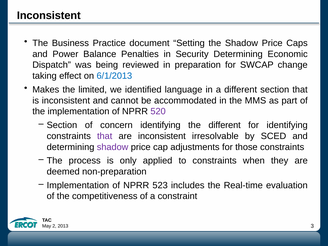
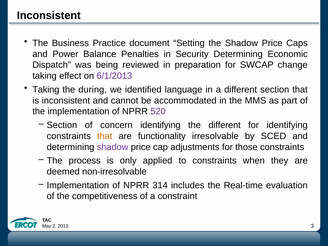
6/1/2013 colour: blue -> purple (114, 76)
Makes: Makes -> Taking (46, 90)
limited: limited -> during (93, 90)
that colour: purple -> orange (105, 136)
are inconsistent: inconsistent -> functionality (162, 136)
non-preparation: non-preparation -> non-irresolvable (114, 172)
523: 523 -> 314 (160, 185)
